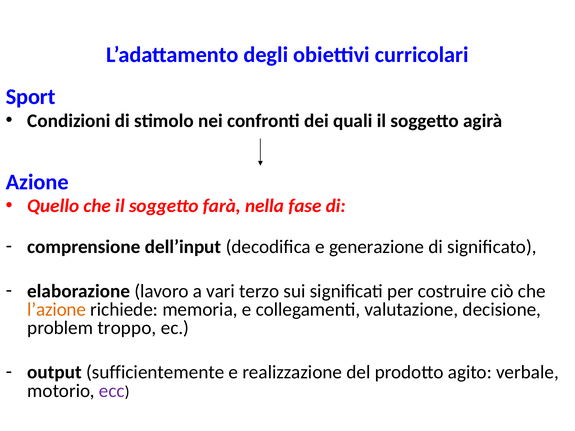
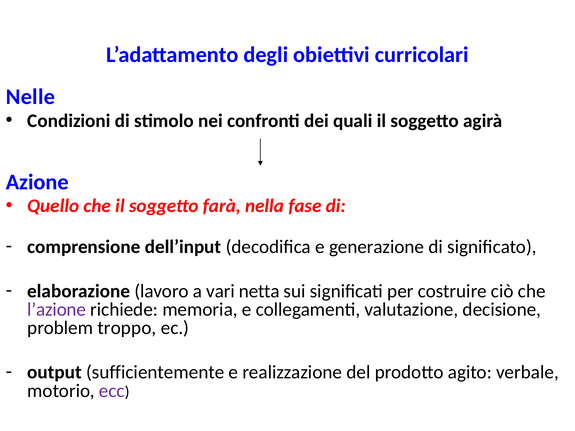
Sport: Sport -> Nelle (30, 97)
terzo: terzo -> netta (259, 291)
l’azione colour: orange -> purple (57, 310)
